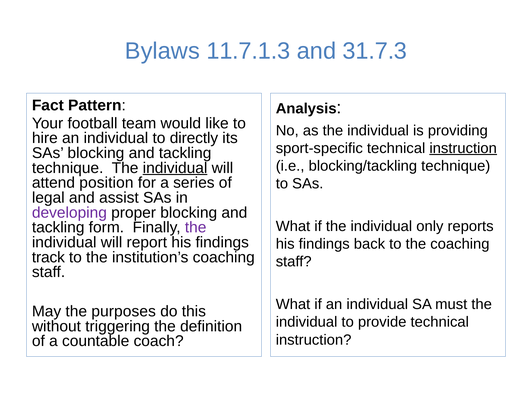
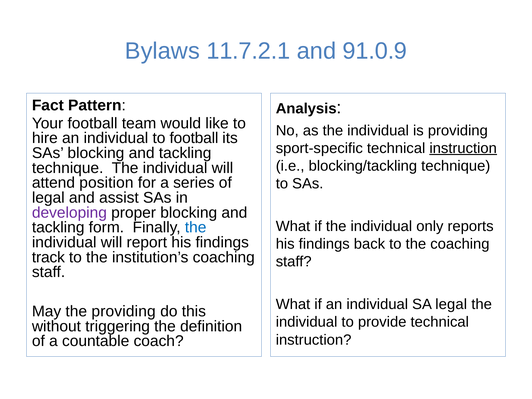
11.7.1.3: 11.7.1.3 -> 11.7.2.1 (248, 51)
31.7.3: 31.7.3 -> 91.0.9 (375, 51)
to directly: directly -> football (194, 138)
individual underline: present -> none (175, 168)
the colour: purple -> blue (196, 227)
SA must: must -> legal (451, 304)
the purposes: purposes -> providing (124, 311)
